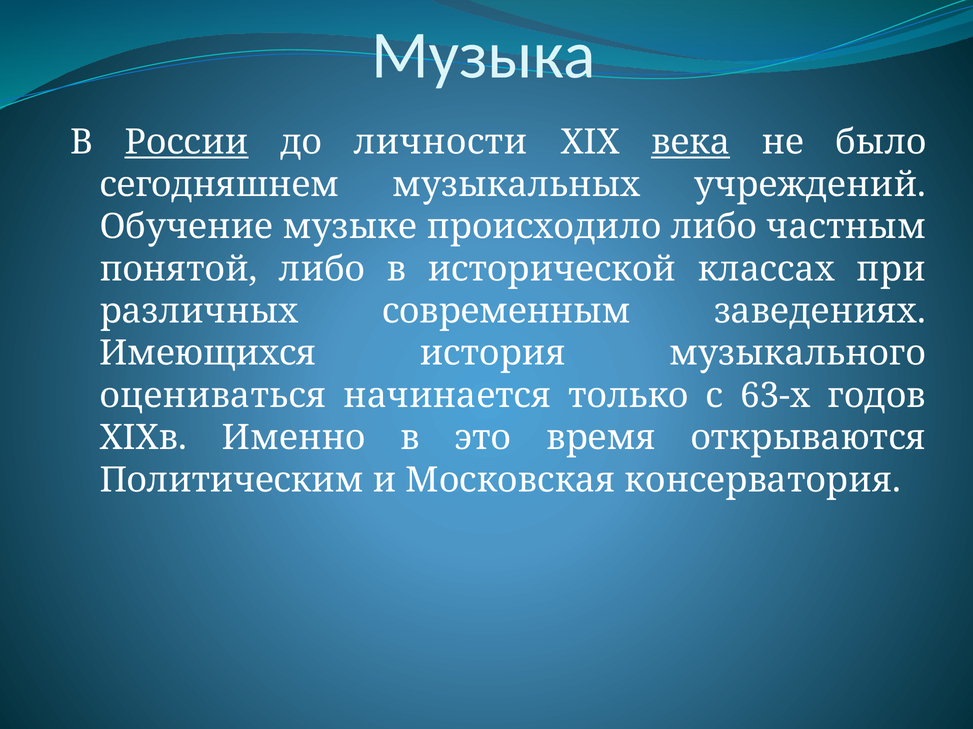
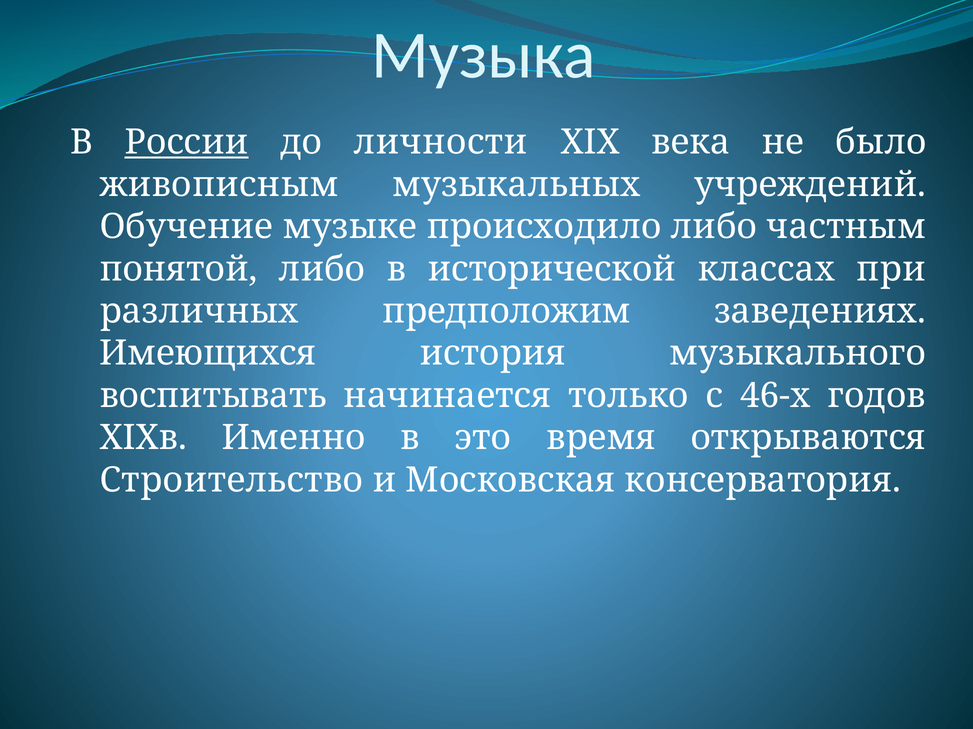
века underline: present -> none (691, 142)
сегодняшнем: сегодняшнем -> живописным (219, 185)
современным: современным -> предположим (507, 311)
оцениваться: оцениваться -> воспитывать (213, 396)
63-х: 63-х -> 46-х (775, 396)
Политическим: Политическим -> Строительство (231, 480)
